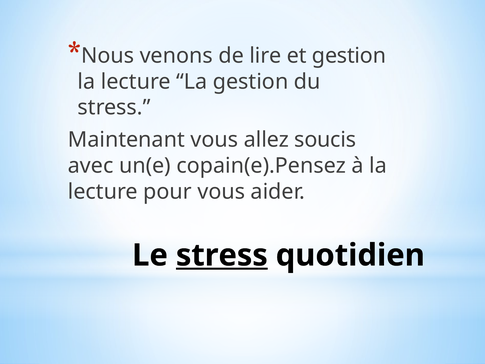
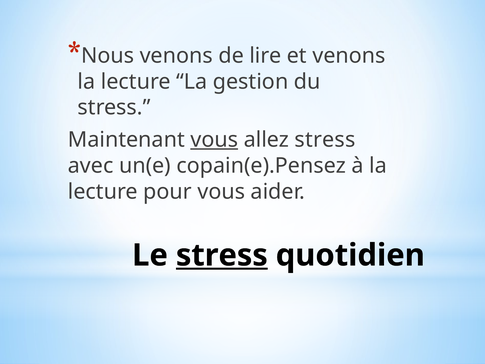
et gestion: gestion -> venons (349, 56)
vous underline: none -> present (214, 140)
allez soucis: soucis -> stress (325, 140)
